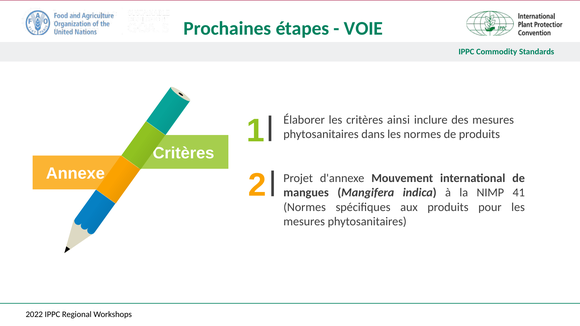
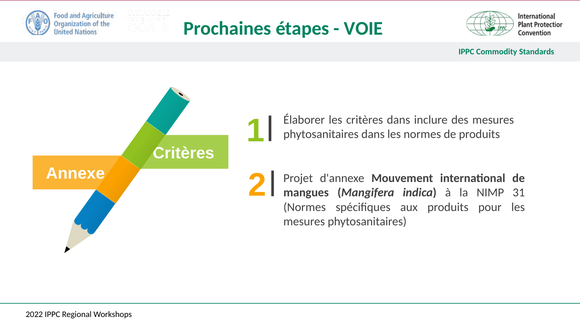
critères ainsi: ainsi -> dans (399, 120)
41: 41 -> 31 (519, 193)
